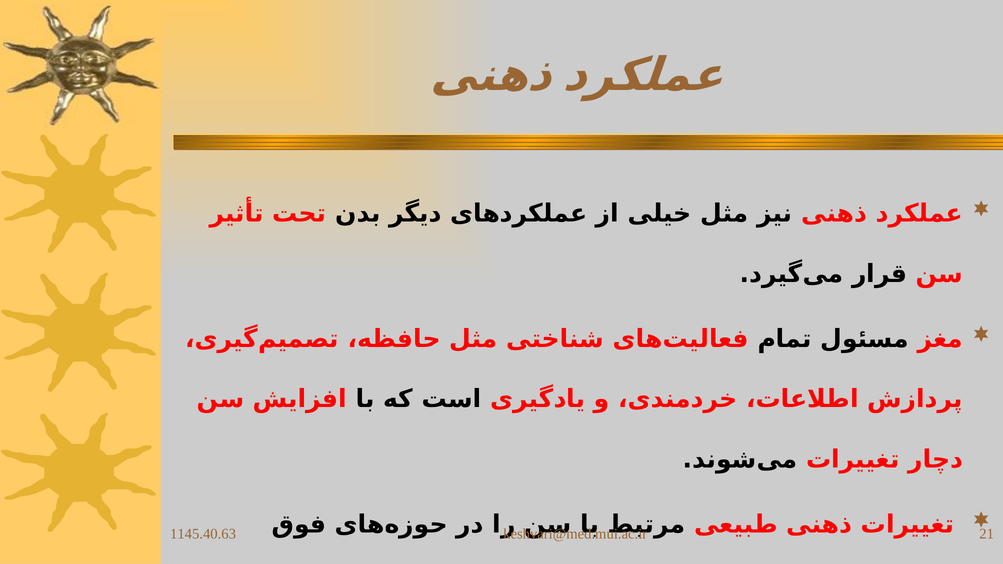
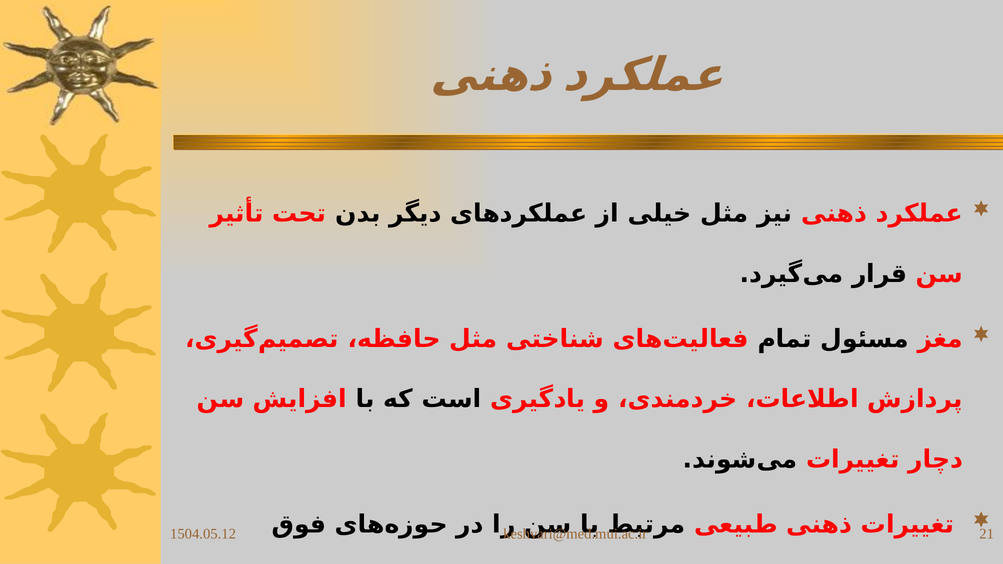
1145.40.63: 1145.40.63 -> 1504.05.12 (203, 534)
